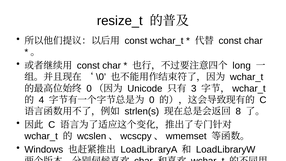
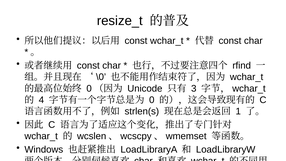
long: long -> rfind (242, 66)
8: 8 -> 1 (238, 111)
